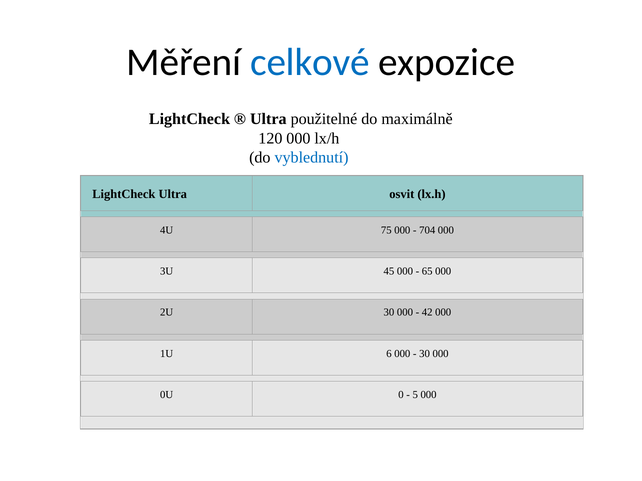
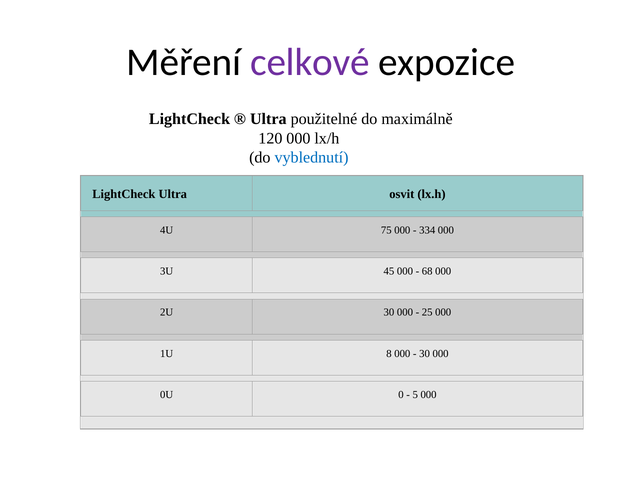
celkové colour: blue -> purple (310, 62)
704: 704 -> 334 (427, 230)
65: 65 -> 68 (427, 272)
42: 42 -> 25 (427, 313)
6: 6 -> 8 (389, 354)
